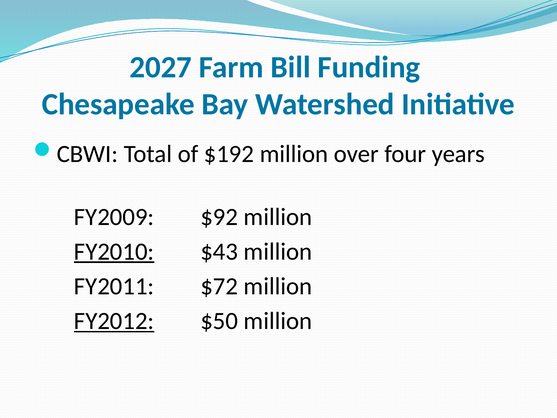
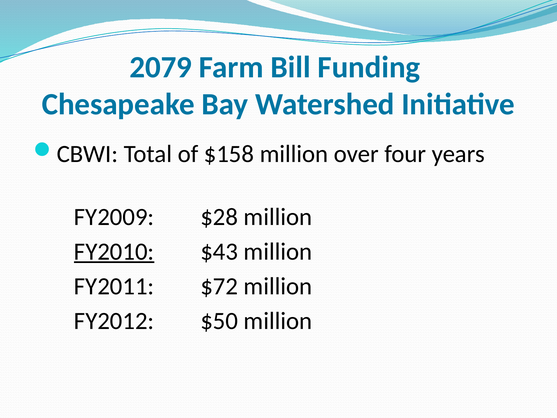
2027: 2027 -> 2079 (161, 67)
$192: $192 -> $158 (229, 154)
$92: $92 -> $28 (219, 217)
FY2012 underline: present -> none (114, 321)
